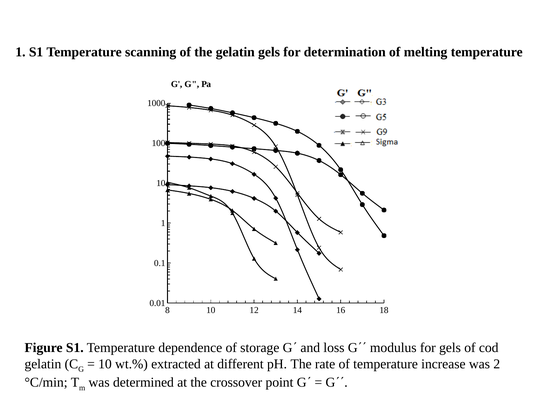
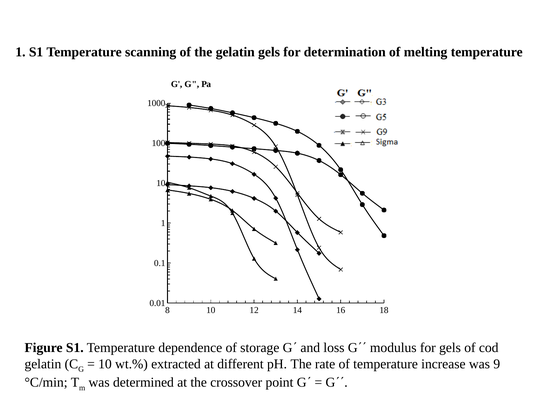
2: 2 -> 9 (497, 364)
